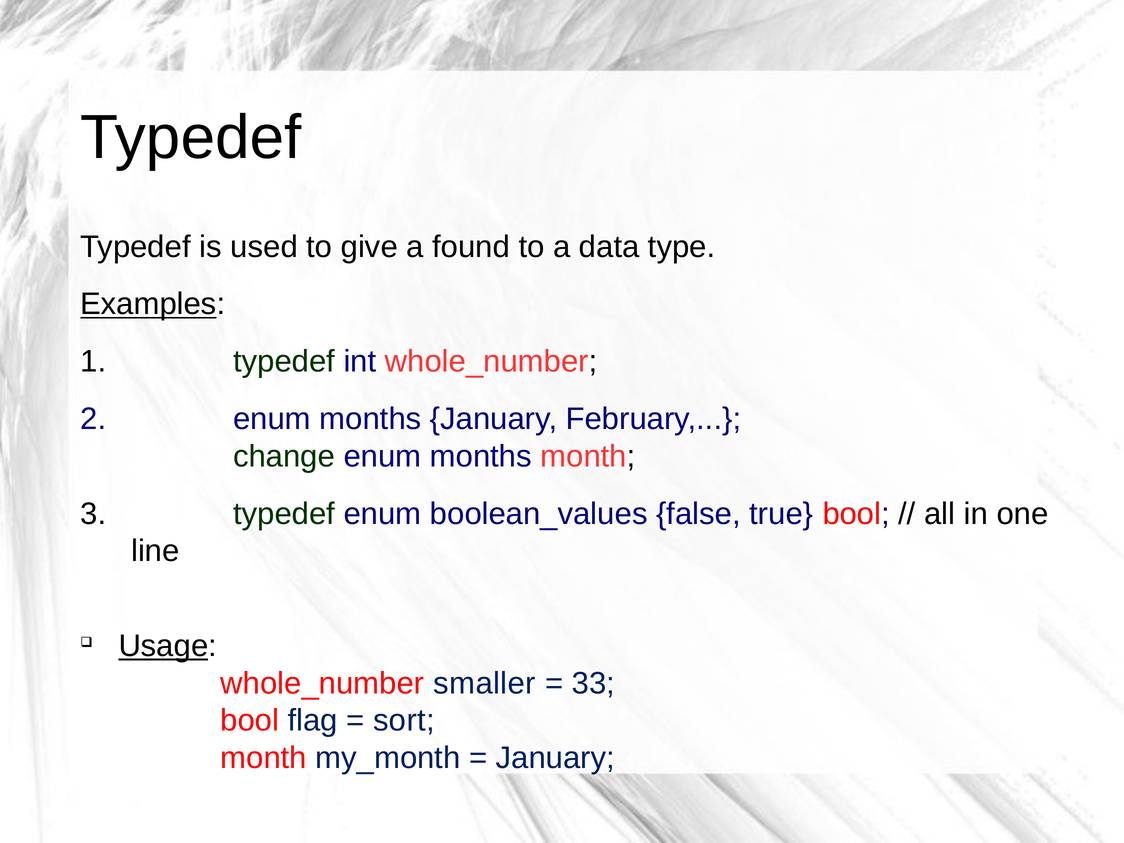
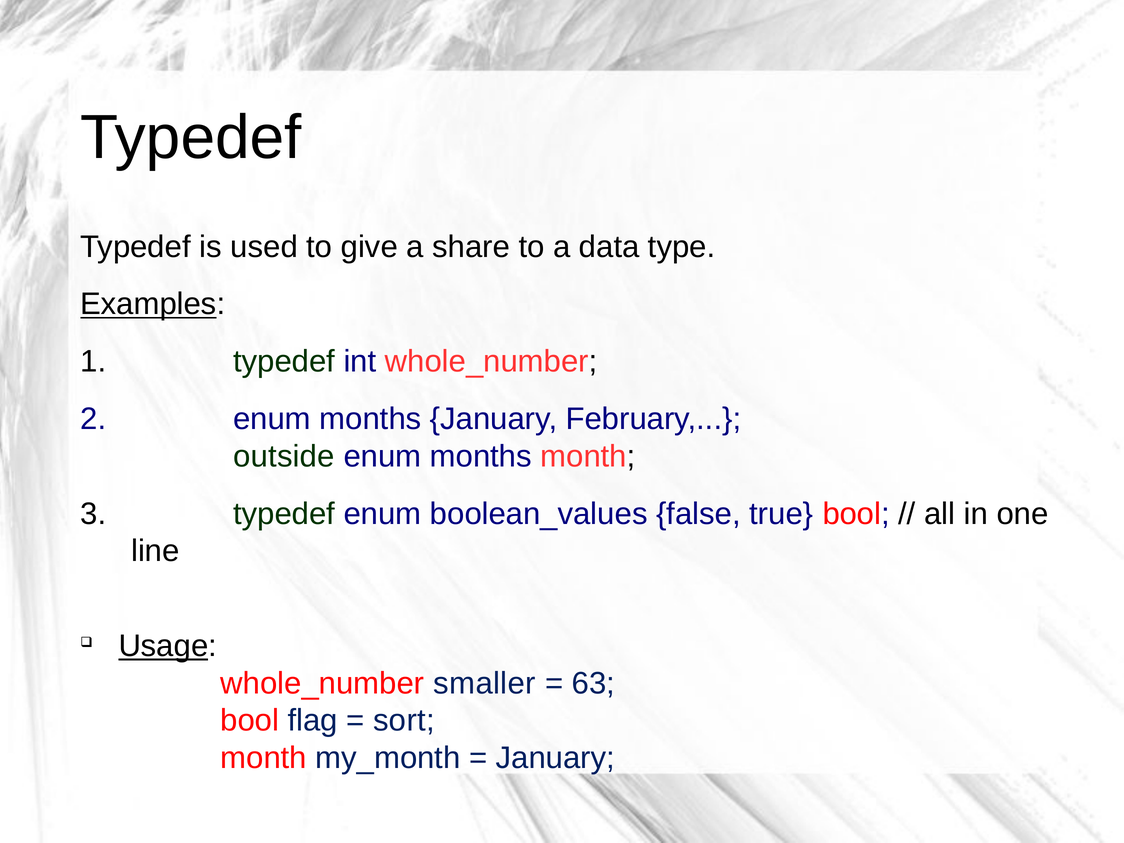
found: found -> share (471, 247)
change: change -> outside (284, 456)
33: 33 -> 63 (593, 683)
